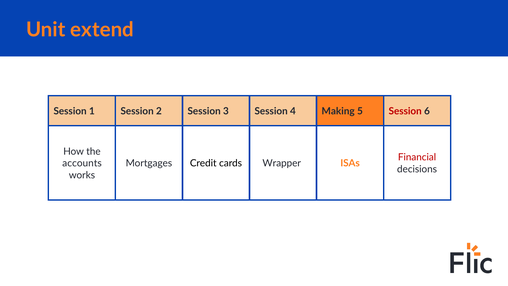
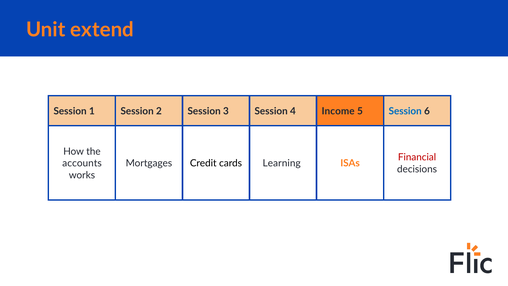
Making: Making -> Income (338, 111)
Session colour: red -> blue (405, 111)
Wrapper: Wrapper -> Learning (282, 163)
